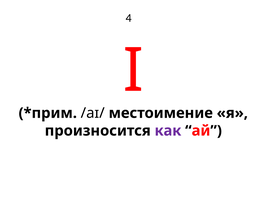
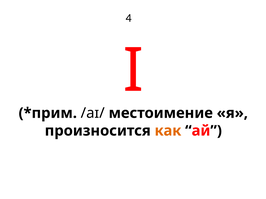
как colour: purple -> orange (168, 131)
